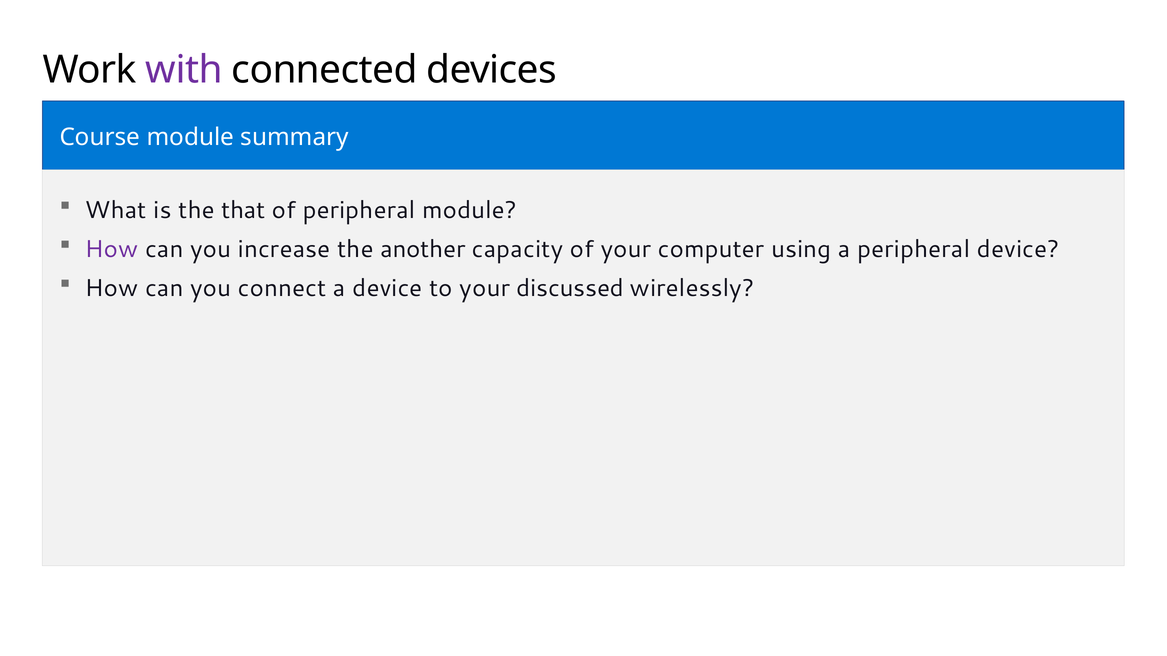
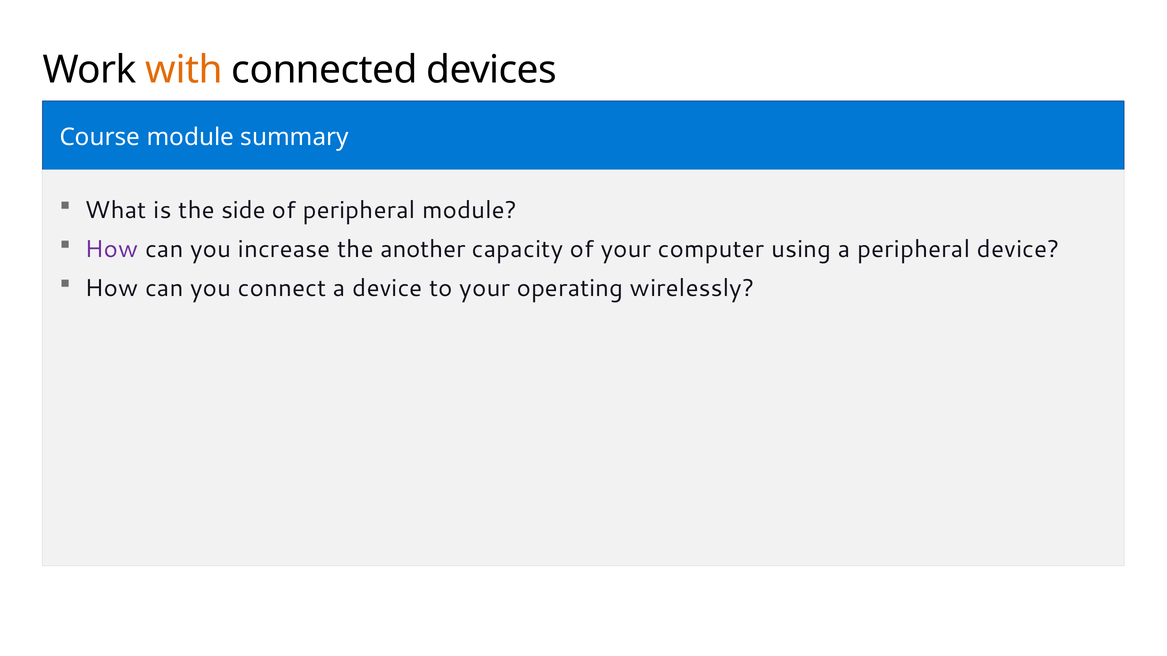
with colour: purple -> orange (184, 70)
that: that -> side (243, 210)
discussed: discussed -> operating (570, 288)
